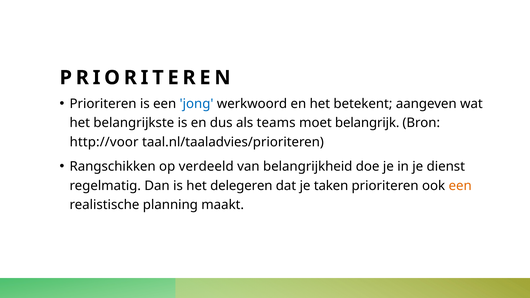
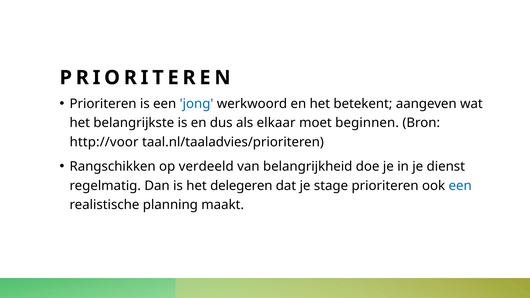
teams: teams -> elkaar (276, 123)
belangrijk: belangrijk -> beginnen (367, 123)
taken: taken -> stage (331, 186)
een colour: orange -> blue (460, 186)
